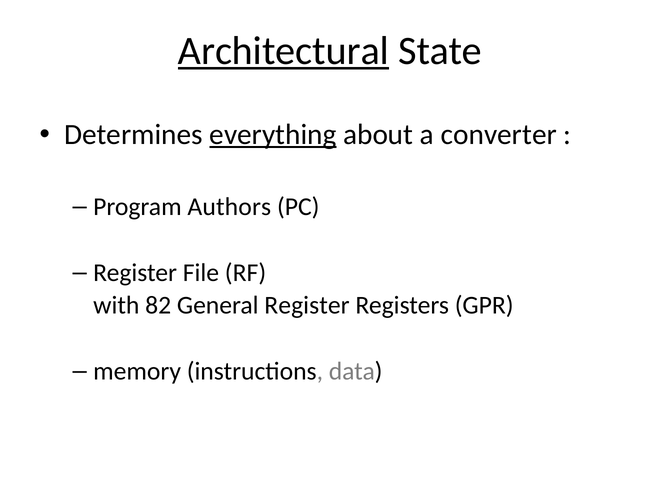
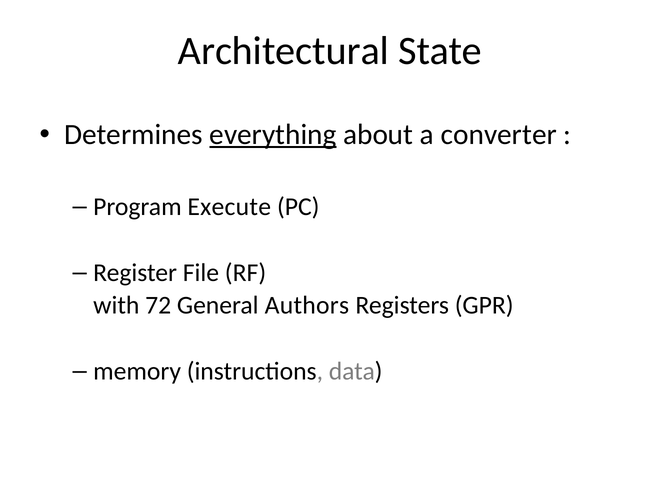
Architectural underline: present -> none (283, 51)
Authors: Authors -> Execute (229, 207)
82: 82 -> 72 (158, 306)
General Register: Register -> Authors (307, 306)
